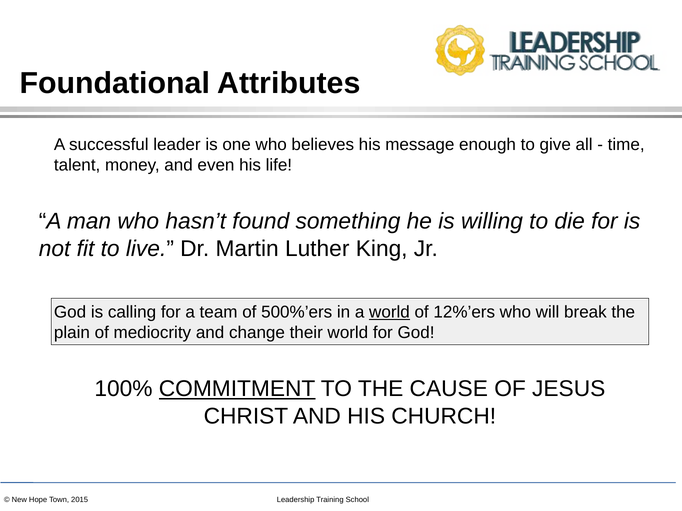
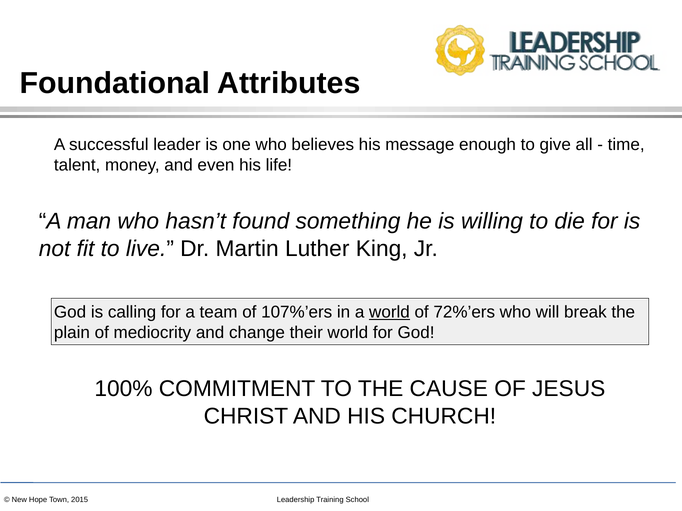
500%’ers: 500%’ers -> 107%’ers (297, 313)
12%’ers: 12%’ers -> 72%’ers (464, 313)
COMMITMENT underline: present -> none (237, 389)
